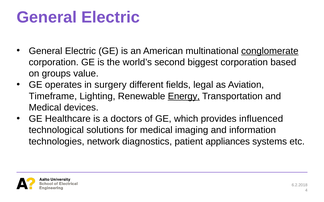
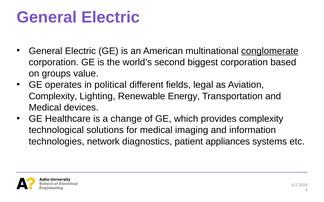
surgery: surgery -> political (111, 85)
Timeframe: Timeframe -> Complexity (53, 96)
Energy underline: present -> none (184, 96)
doctors: doctors -> change (126, 119)
provides influenced: influenced -> complexity (261, 119)
